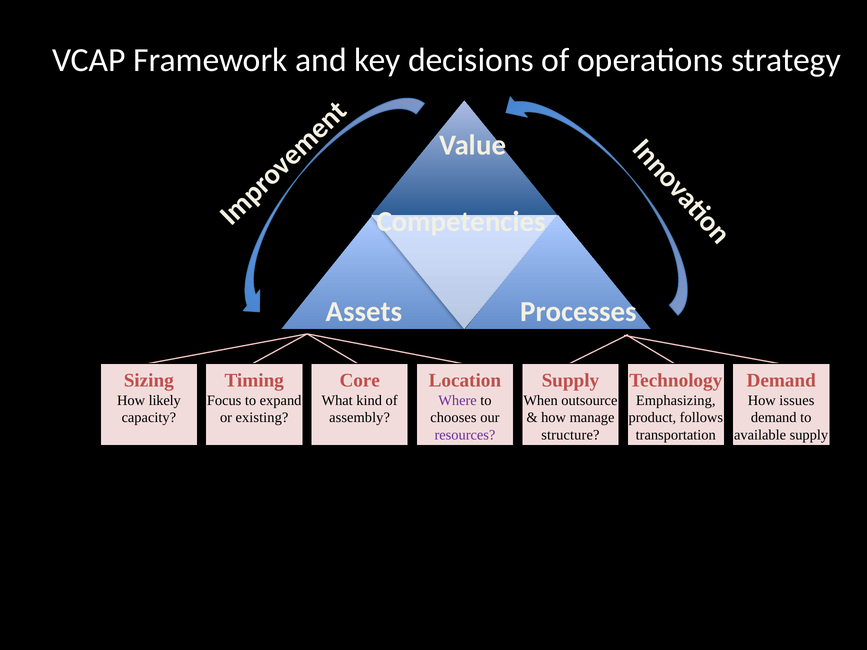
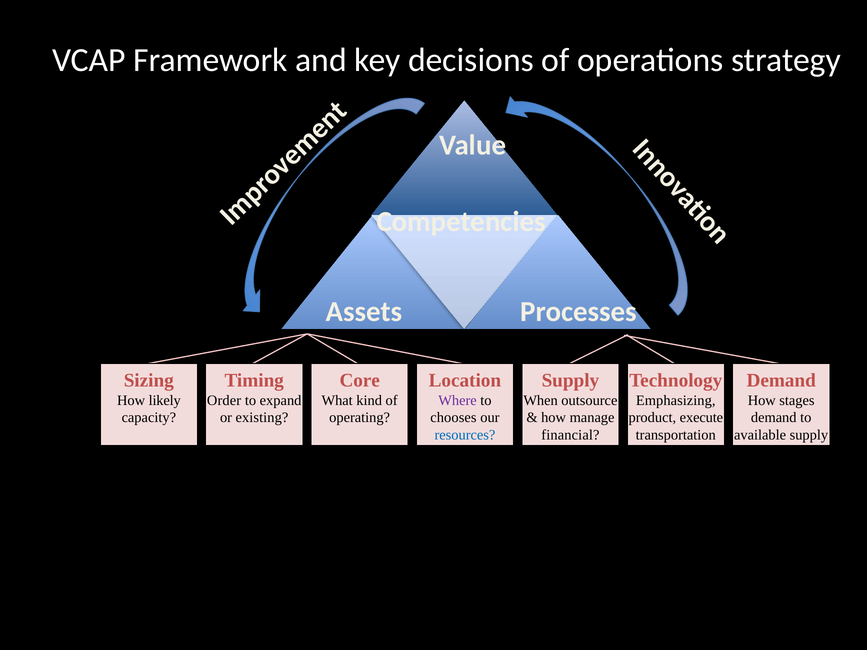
Focus: Focus -> Order (224, 401)
issues: issues -> stages (797, 401)
assembly: assembly -> operating (360, 418)
follows: follows -> execute (701, 418)
resources colour: purple -> blue (465, 435)
structure: structure -> financial (570, 435)
